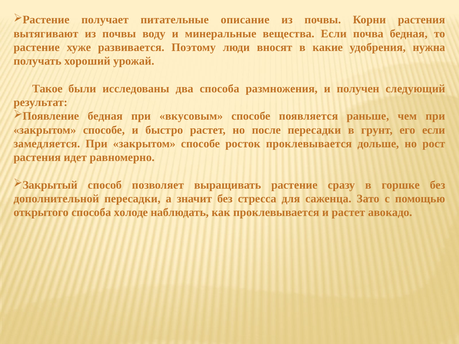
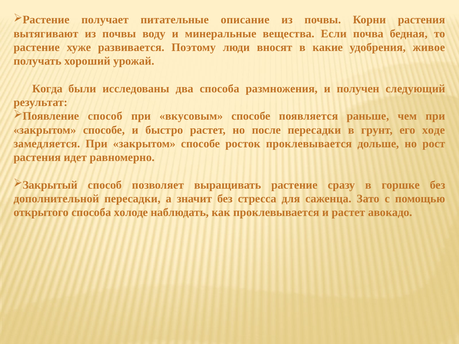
нужна: нужна -> живое (429, 47)
Такое: Такое -> Когда (47, 89)
бедная: бедная -> способ (105, 116)
его если: если -> ходе (434, 130)
